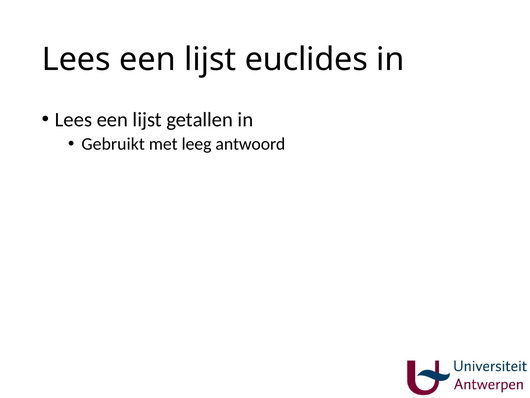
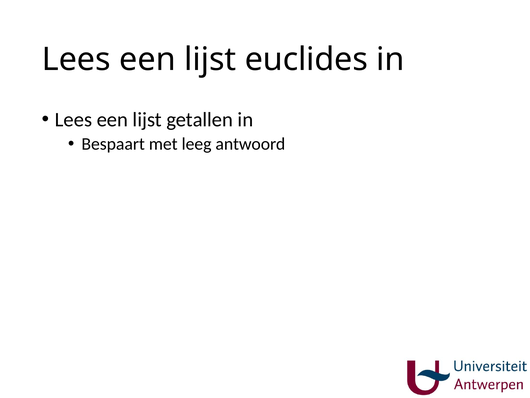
Gebruikt: Gebruikt -> Bespaart (113, 144)
